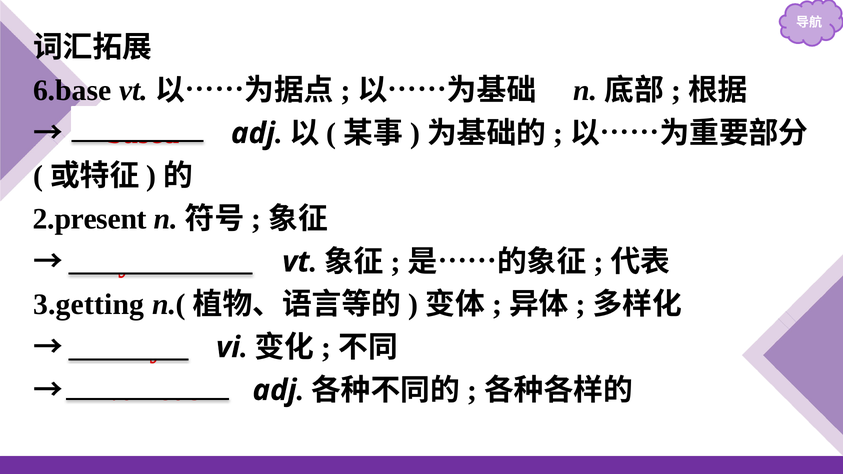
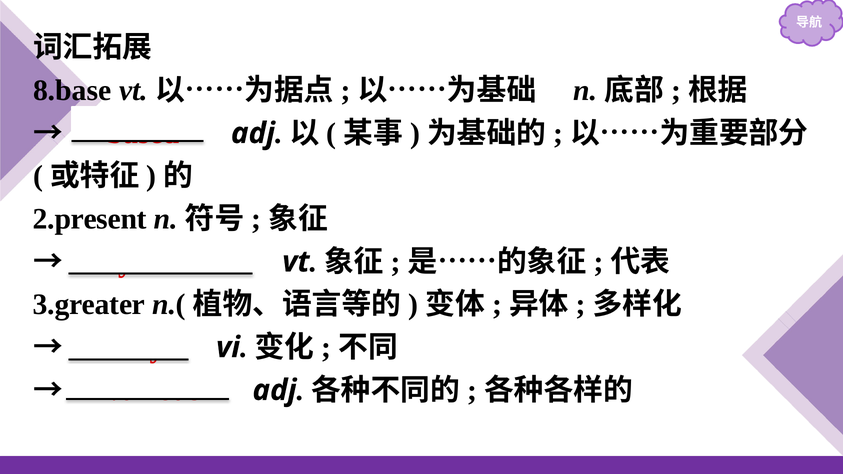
6.base: 6.base -> 8.base (72, 90)
3.getting: 3.getting -> 3.greater (89, 305)
